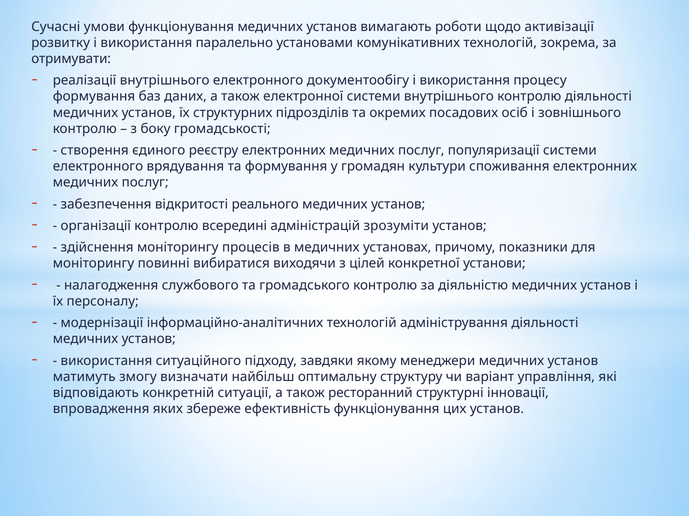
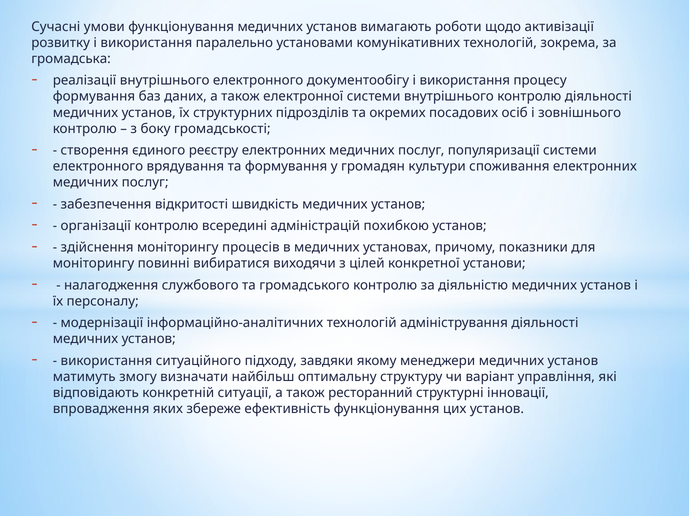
отримувати: отримувати -> громадська (71, 59)
реального: реального -> швидкість (265, 204)
зрозуміти: зрозуміти -> похибкою (396, 226)
